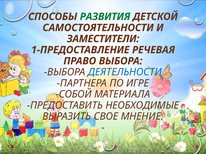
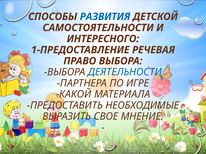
РАЗВИТИЯ colour: green -> blue (105, 17)
ЗАМЕСТИТЕЛИ: ЗАМЕСТИТЕЛИ -> ИНТЕРЕСНОГО (103, 39)
СОБОЙ: СОБОЙ -> КАКОЙ (74, 95)
